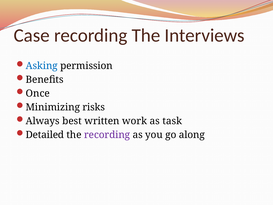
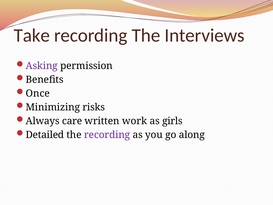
Case: Case -> Take (32, 35)
Asking colour: blue -> purple (42, 66)
best: best -> care (72, 121)
task: task -> girls (172, 121)
